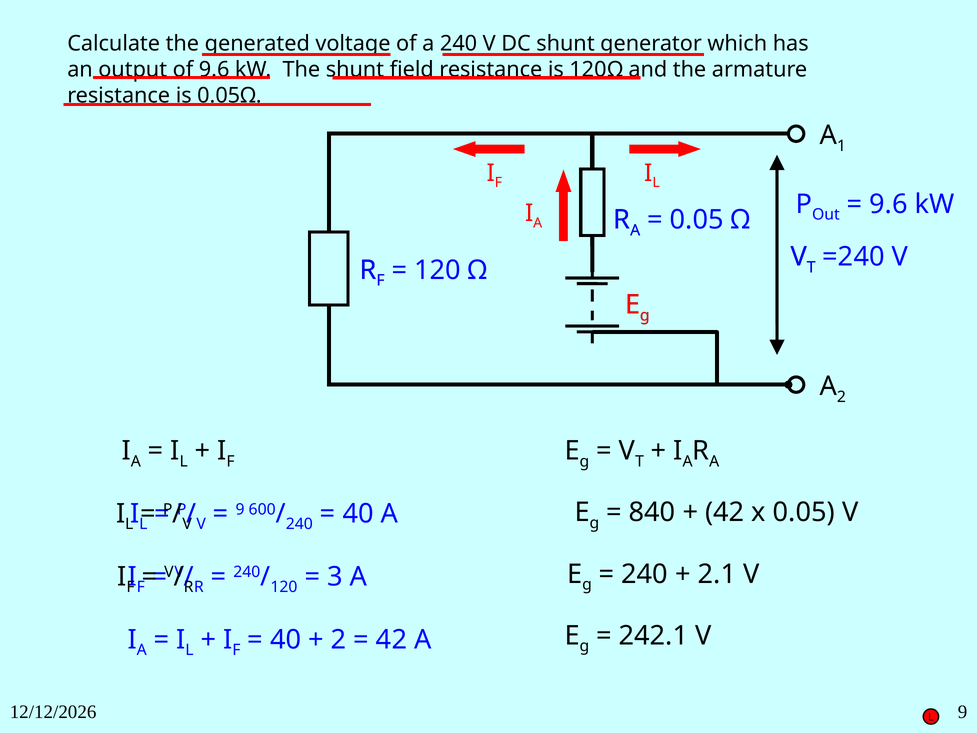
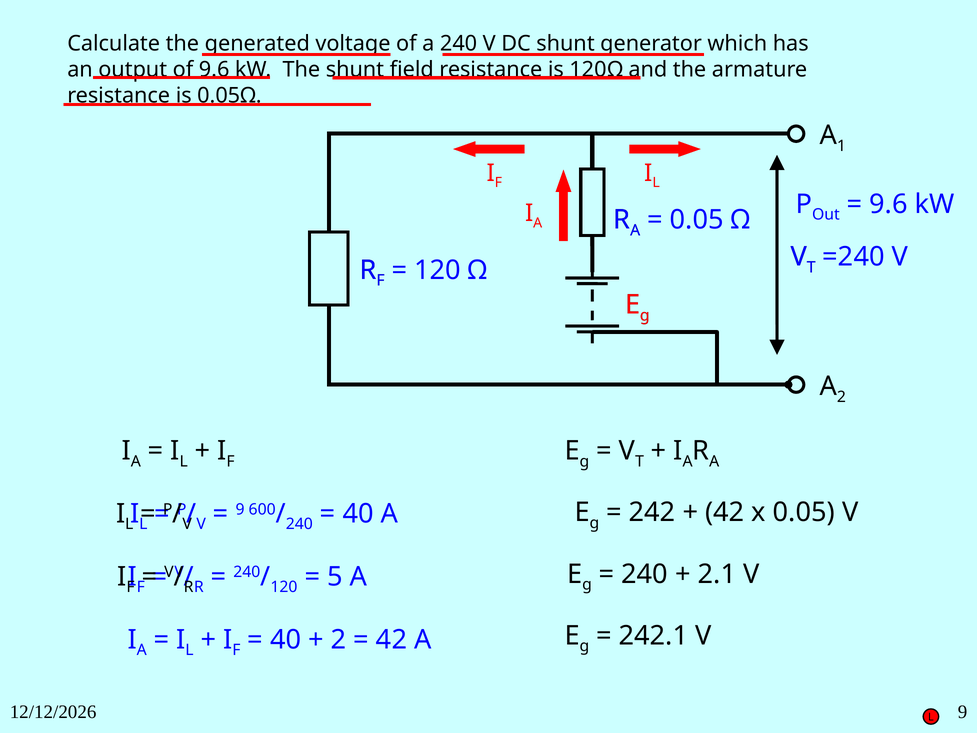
840: 840 -> 242 (652, 512)
3: 3 -> 5 (335, 576)
